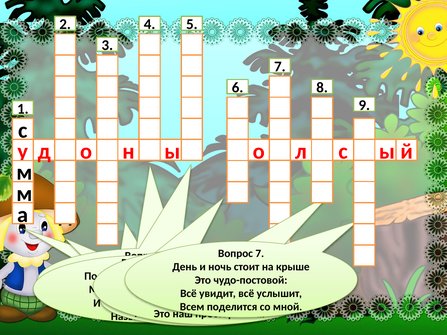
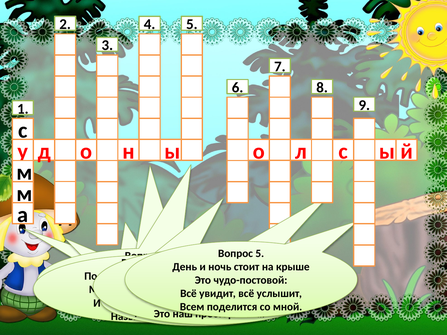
7: 7 -> 5 (260, 254)
